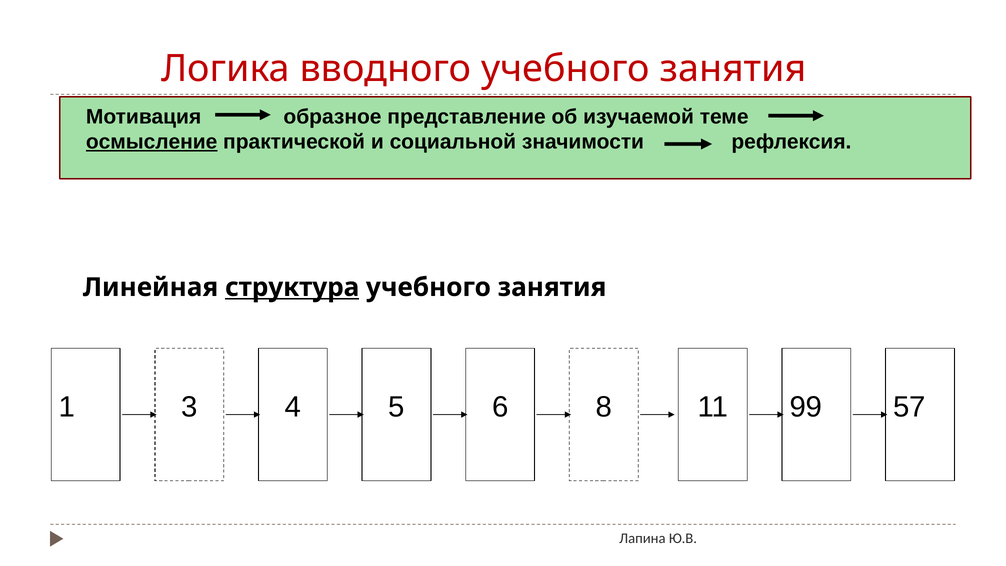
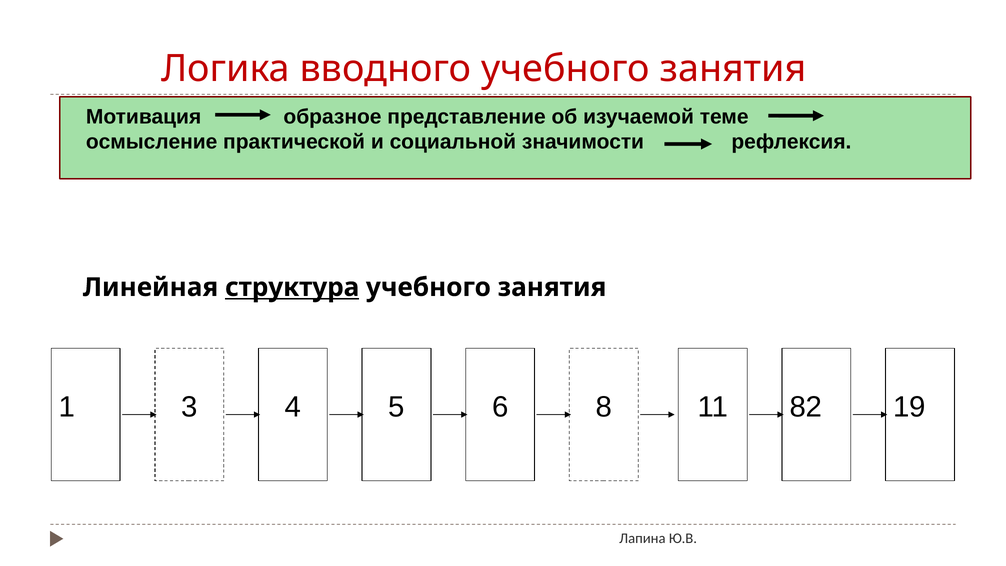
осмысление underline: present -> none (152, 142)
99: 99 -> 82 (806, 407)
57: 57 -> 19 (909, 407)
